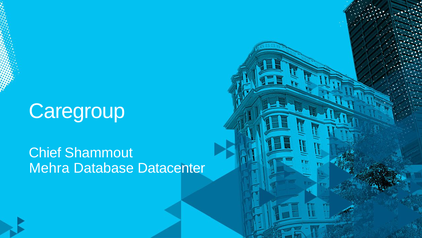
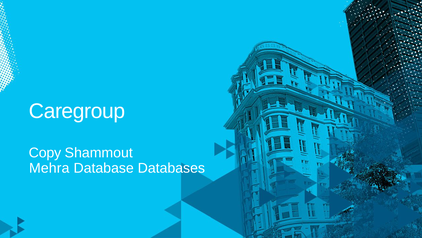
Chief: Chief -> Copy (45, 153)
Datacenter: Datacenter -> Databases (171, 168)
